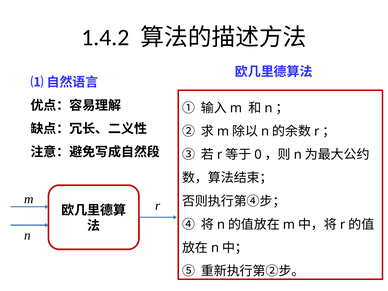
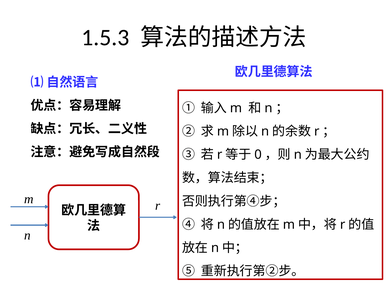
1.4.2: 1.4.2 -> 1.5.3 (105, 38)
